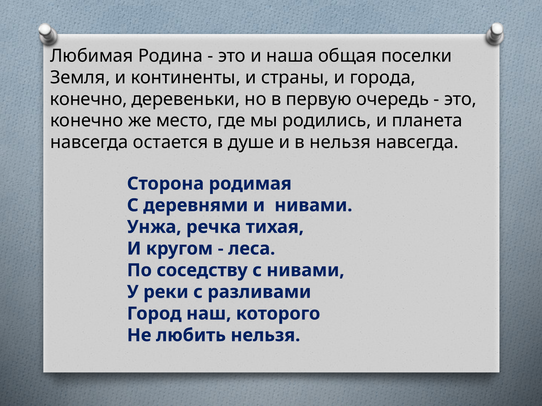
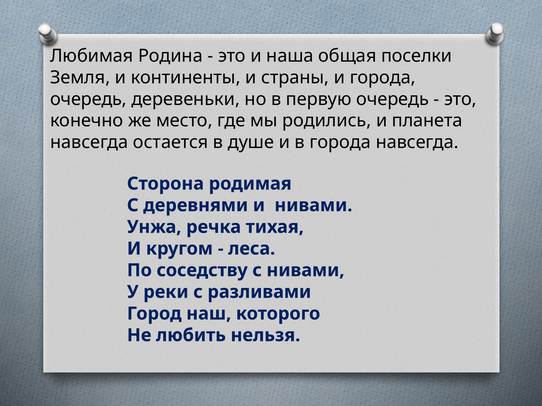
конечно: конечно -> очередь (88, 99)
в нельзя: нельзя -> города (340, 143)
